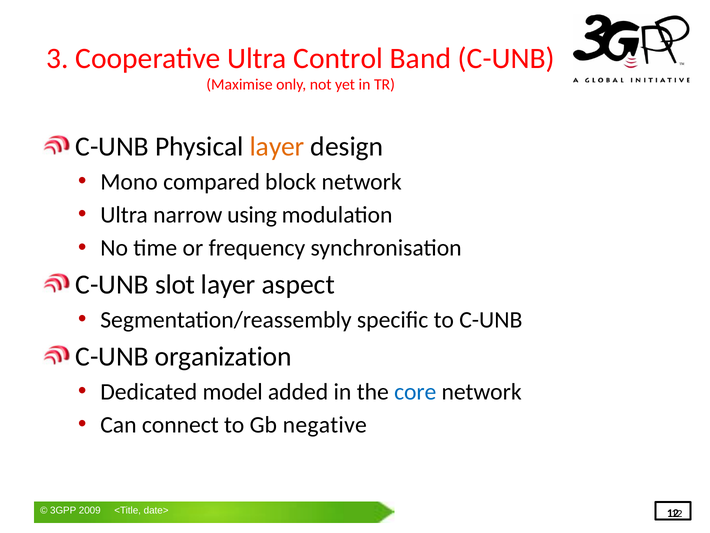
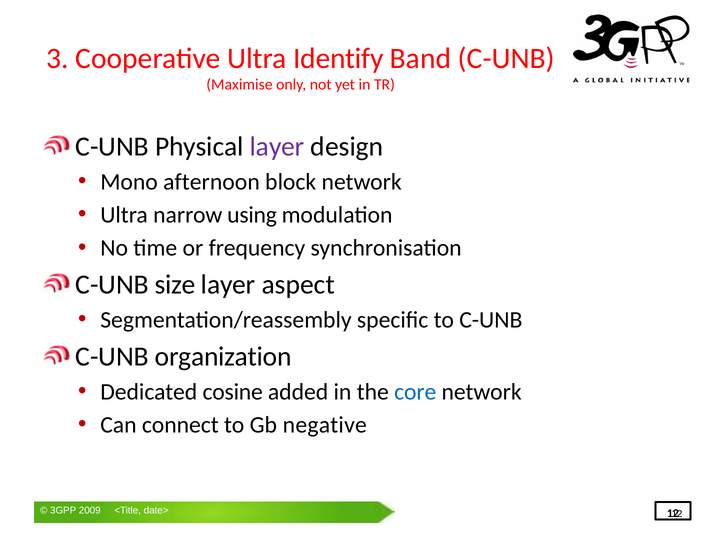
Control: Control -> Identify (338, 58)
layer colour: orange -> purple (277, 146)
compared: compared -> afternoon (211, 182)
slot: slot -> size (175, 284)
model: model -> cosine (233, 391)
